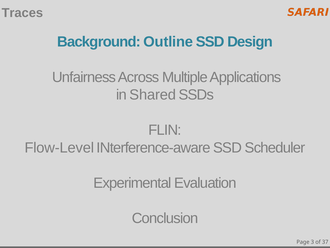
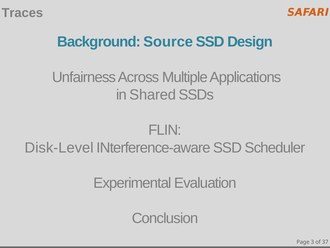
Outline: Outline -> Source (168, 42)
Flow-Level: Flow-Level -> Disk-Level (59, 147)
